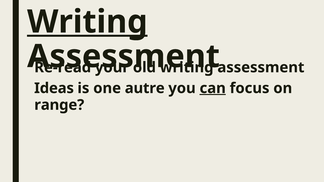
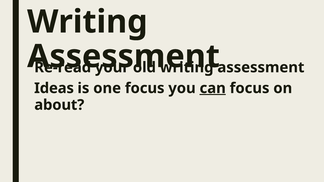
Writing underline: present -> none (87, 22)
one autre: autre -> focus (145, 88)
range: range -> about (59, 105)
